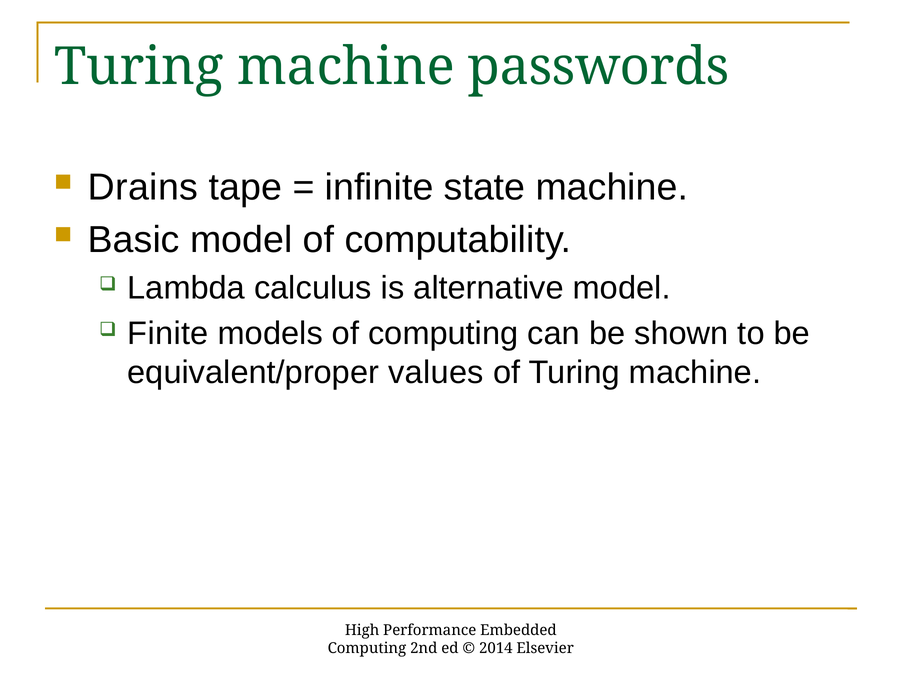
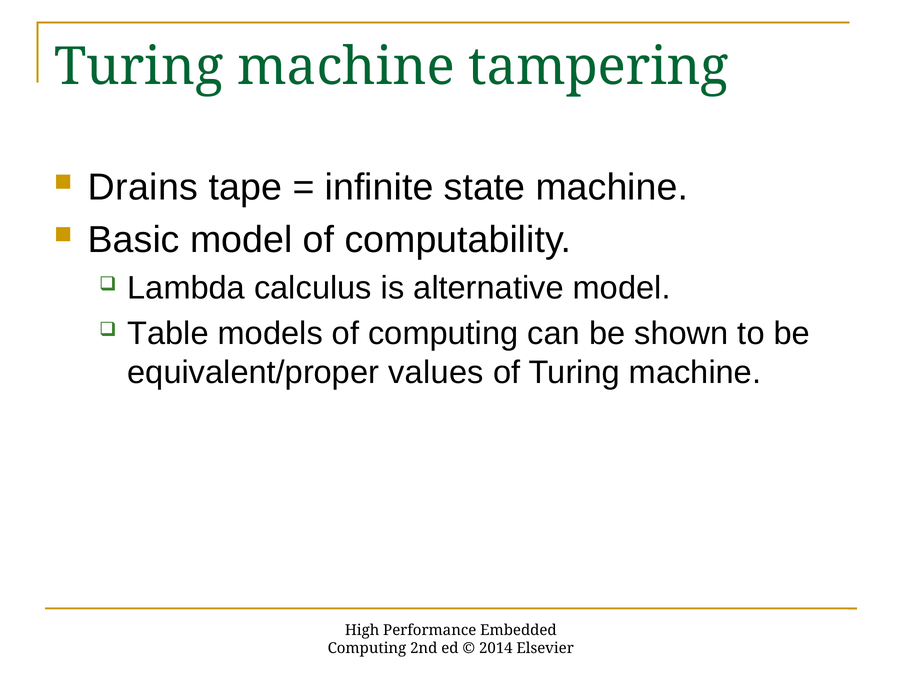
passwords: passwords -> tampering (599, 67)
Finite: Finite -> Table (168, 334)
